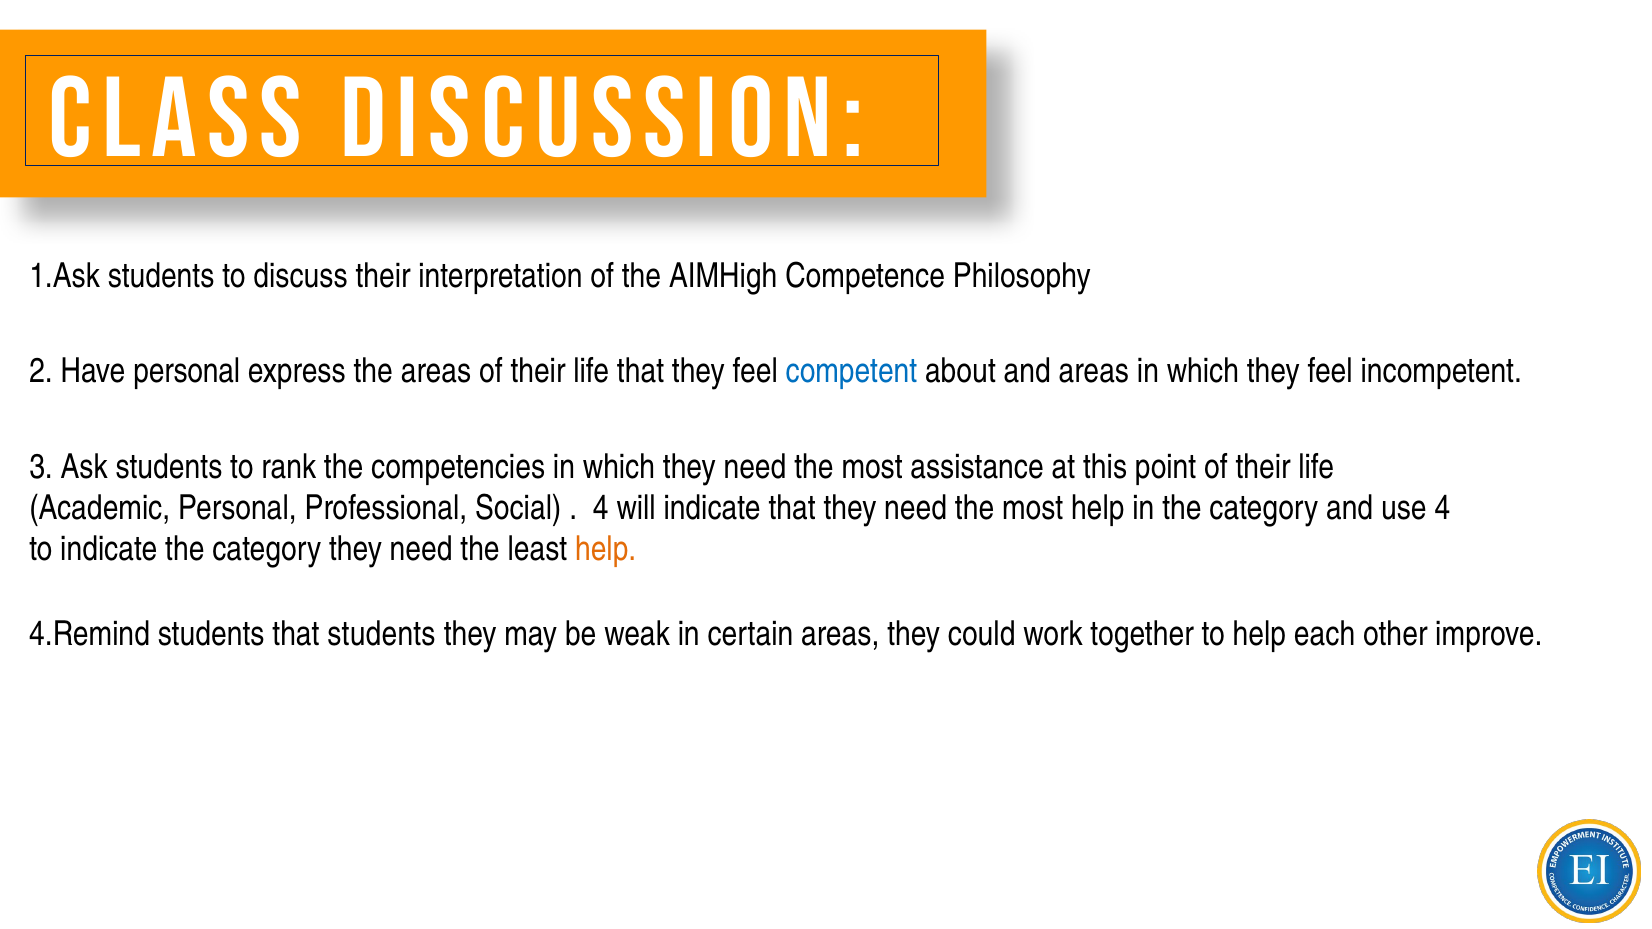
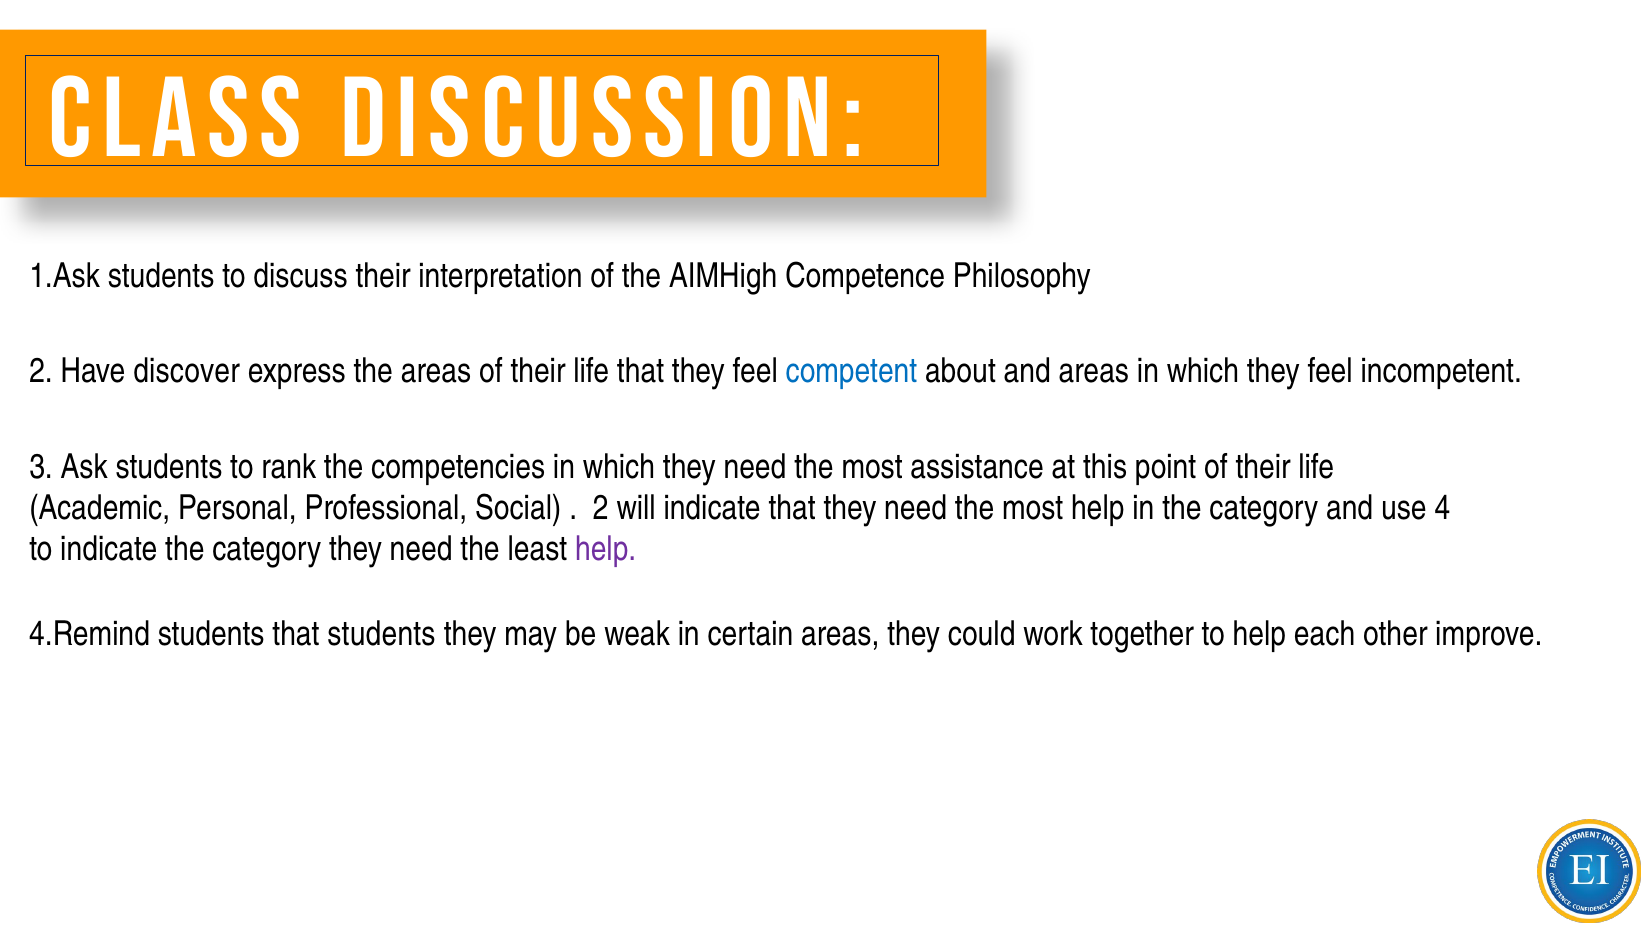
Have personal: personal -> discover (187, 371)
4: 4 -> 2 (601, 508)
help colour: orange -> purple (606, 549)
